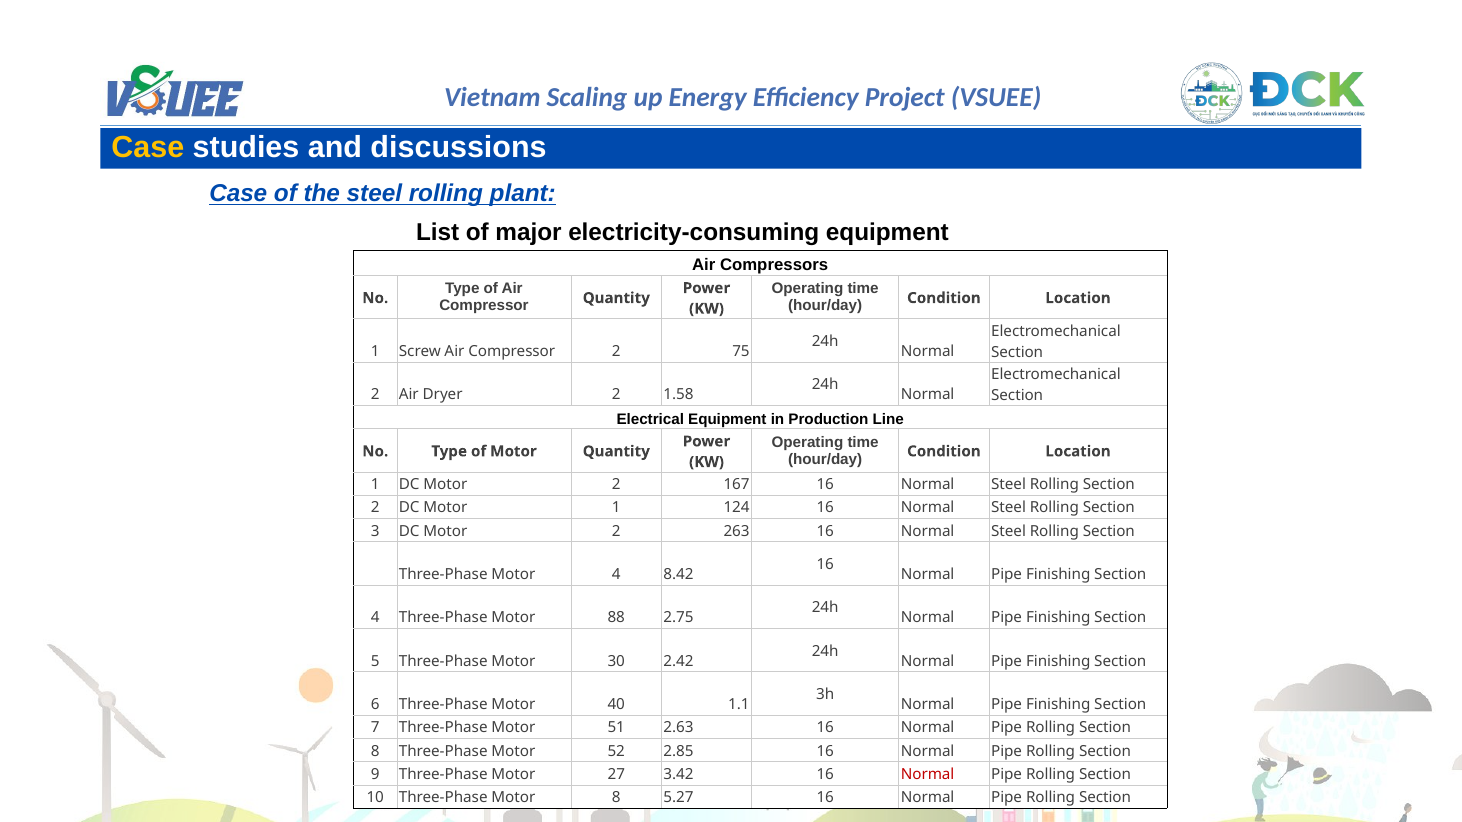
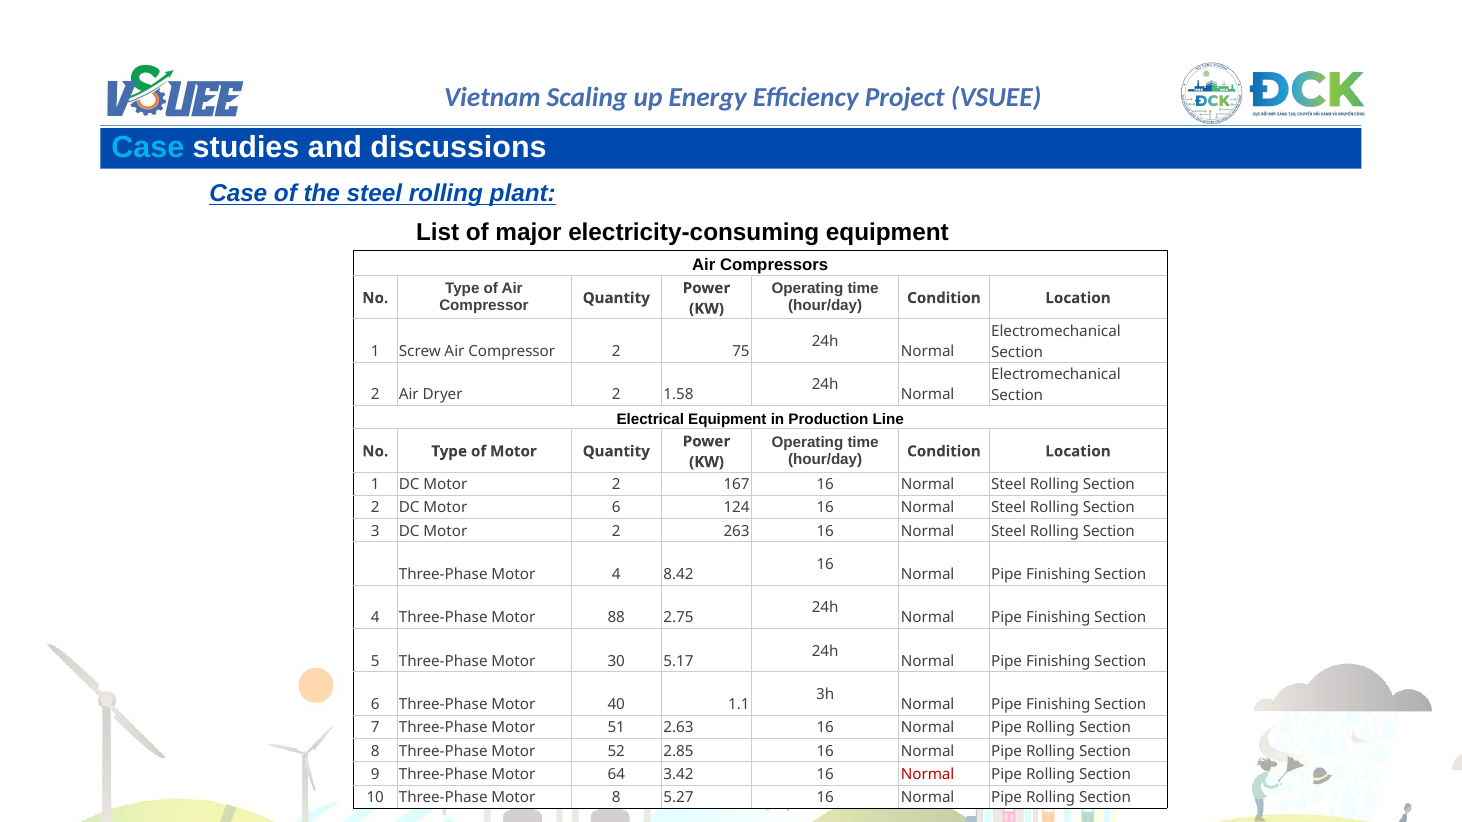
Case colour: yellow -> light blue (148, 148)
Motor 1: 1 -> 6 (616, 508)
2.42: 2.42 -> 5.17 (679, 661)
27: 27 -> 64 (616, 775)
